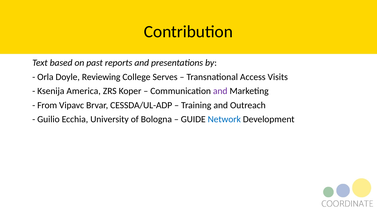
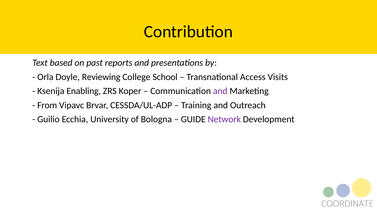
Serves: Serves -> School (165, 77)
America: America -> Enabling (84, 91)
Network colour: blue -> purple (224, 119)
